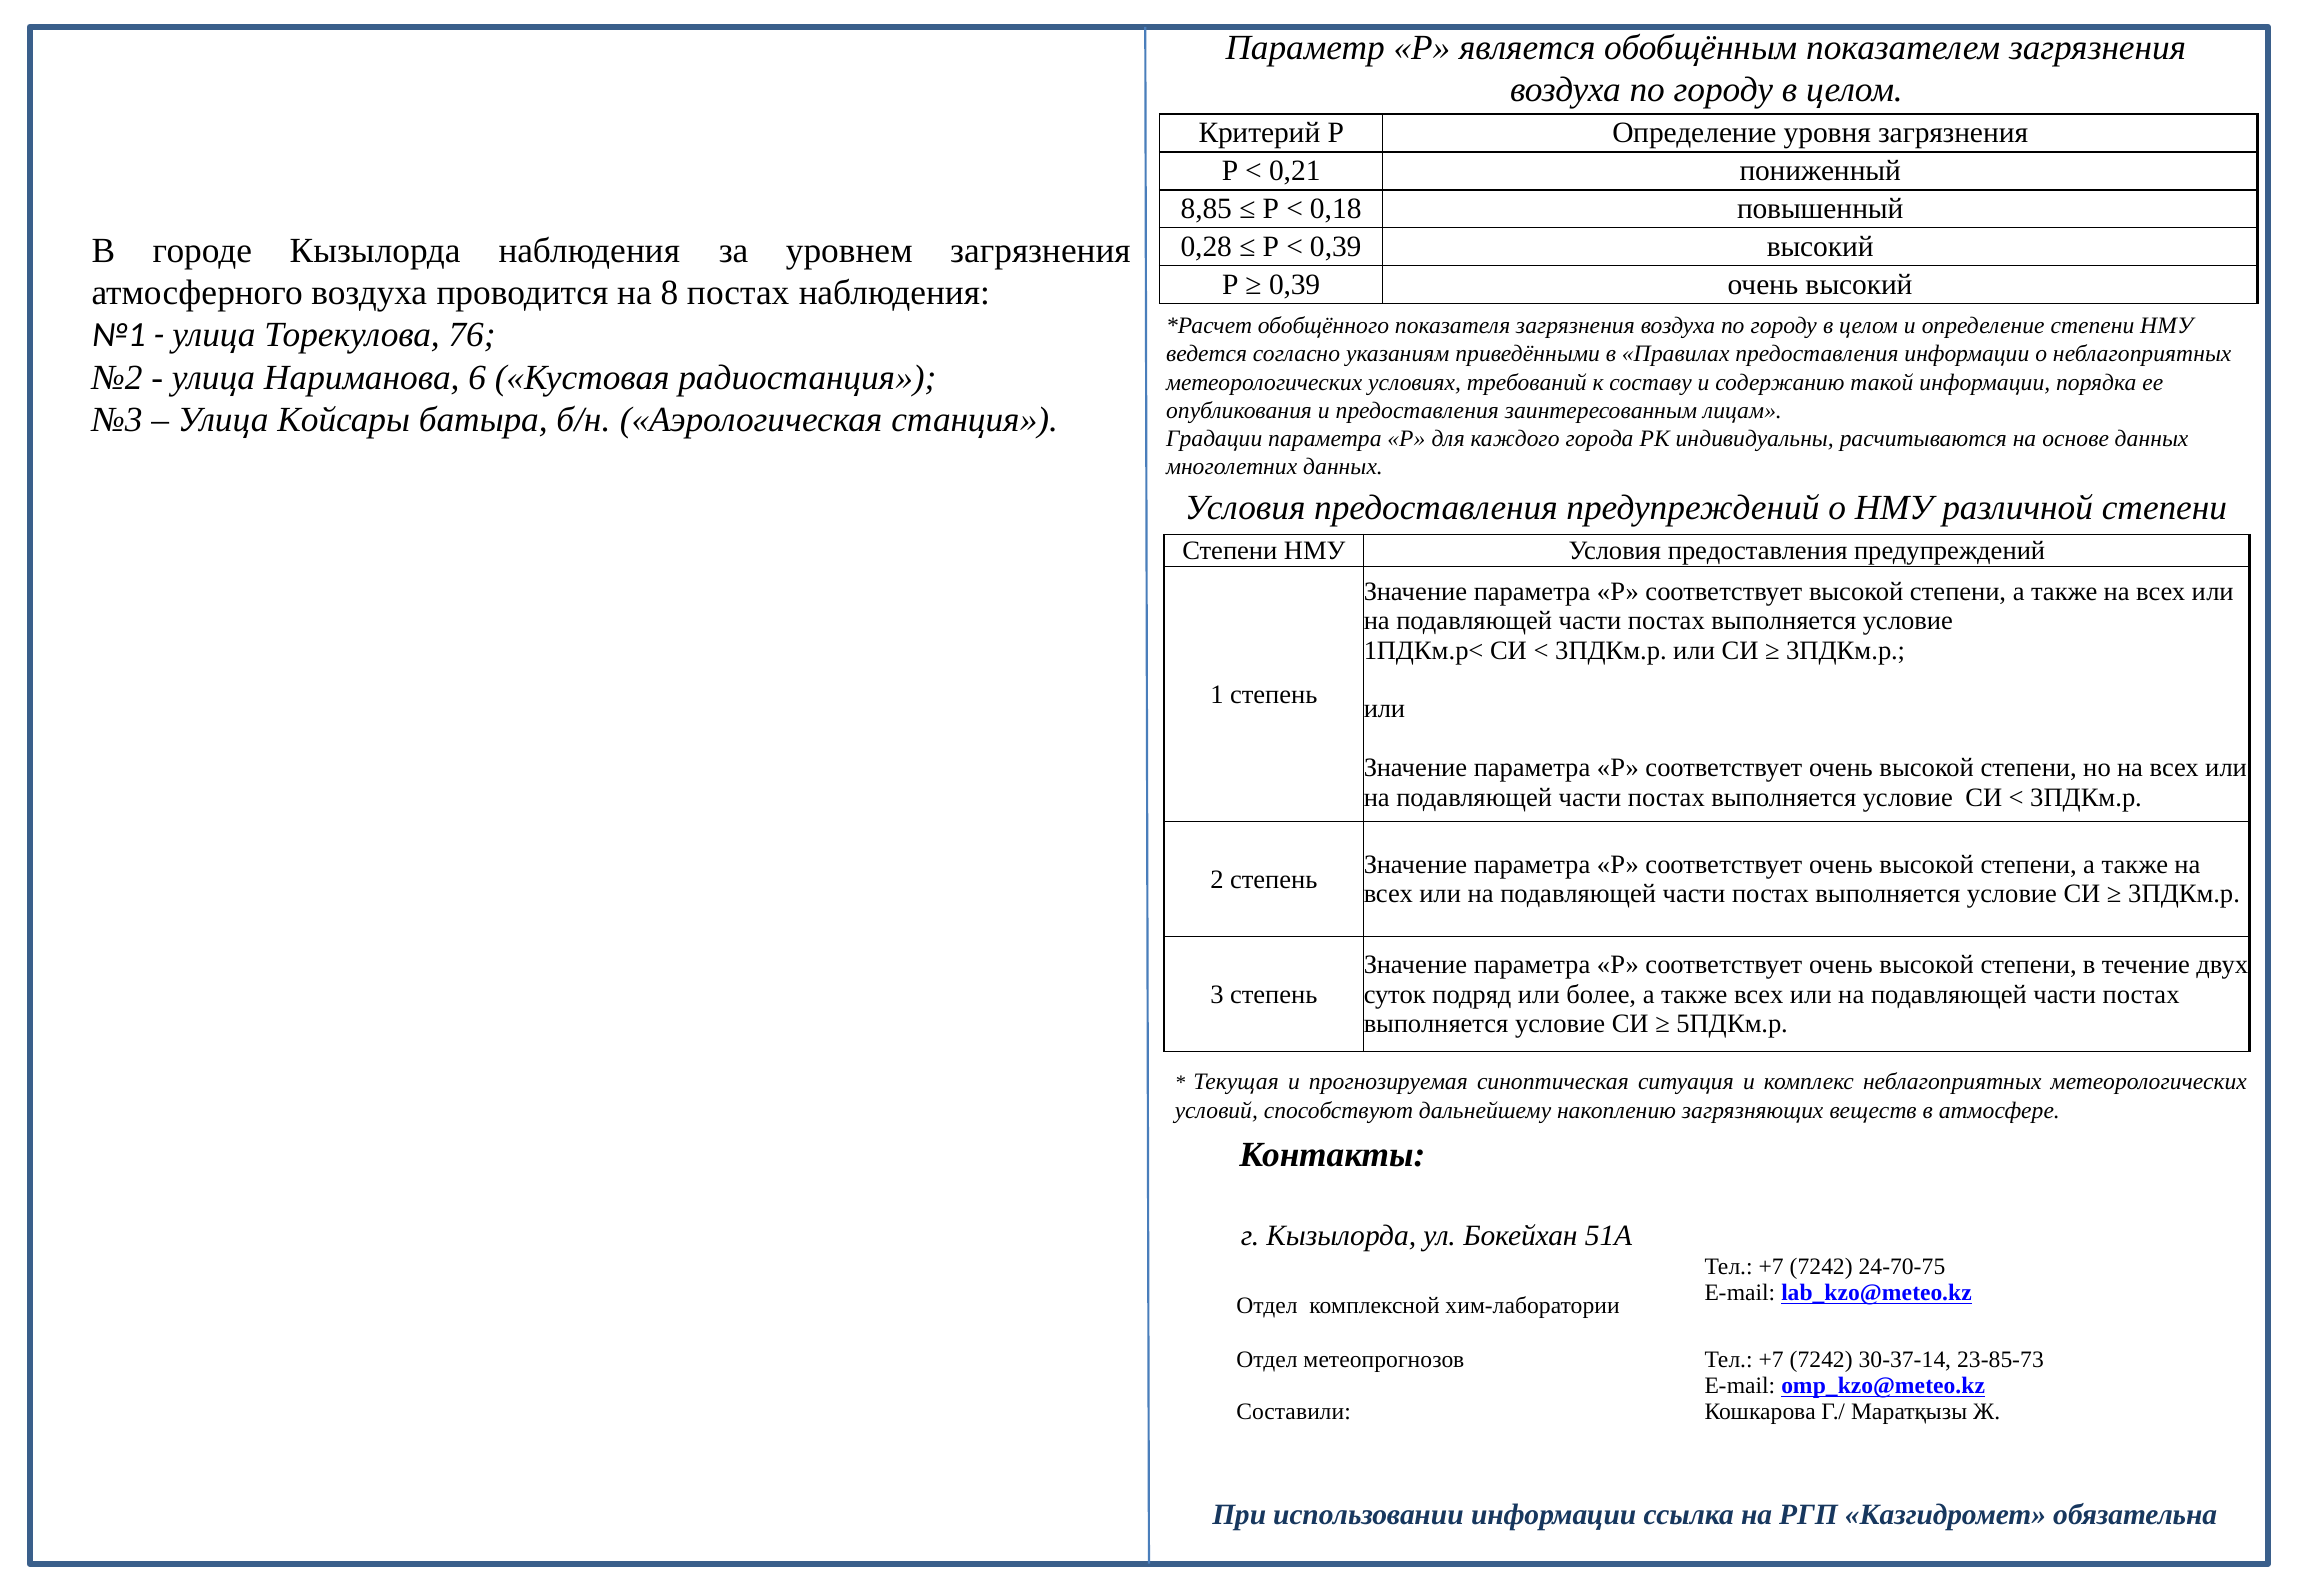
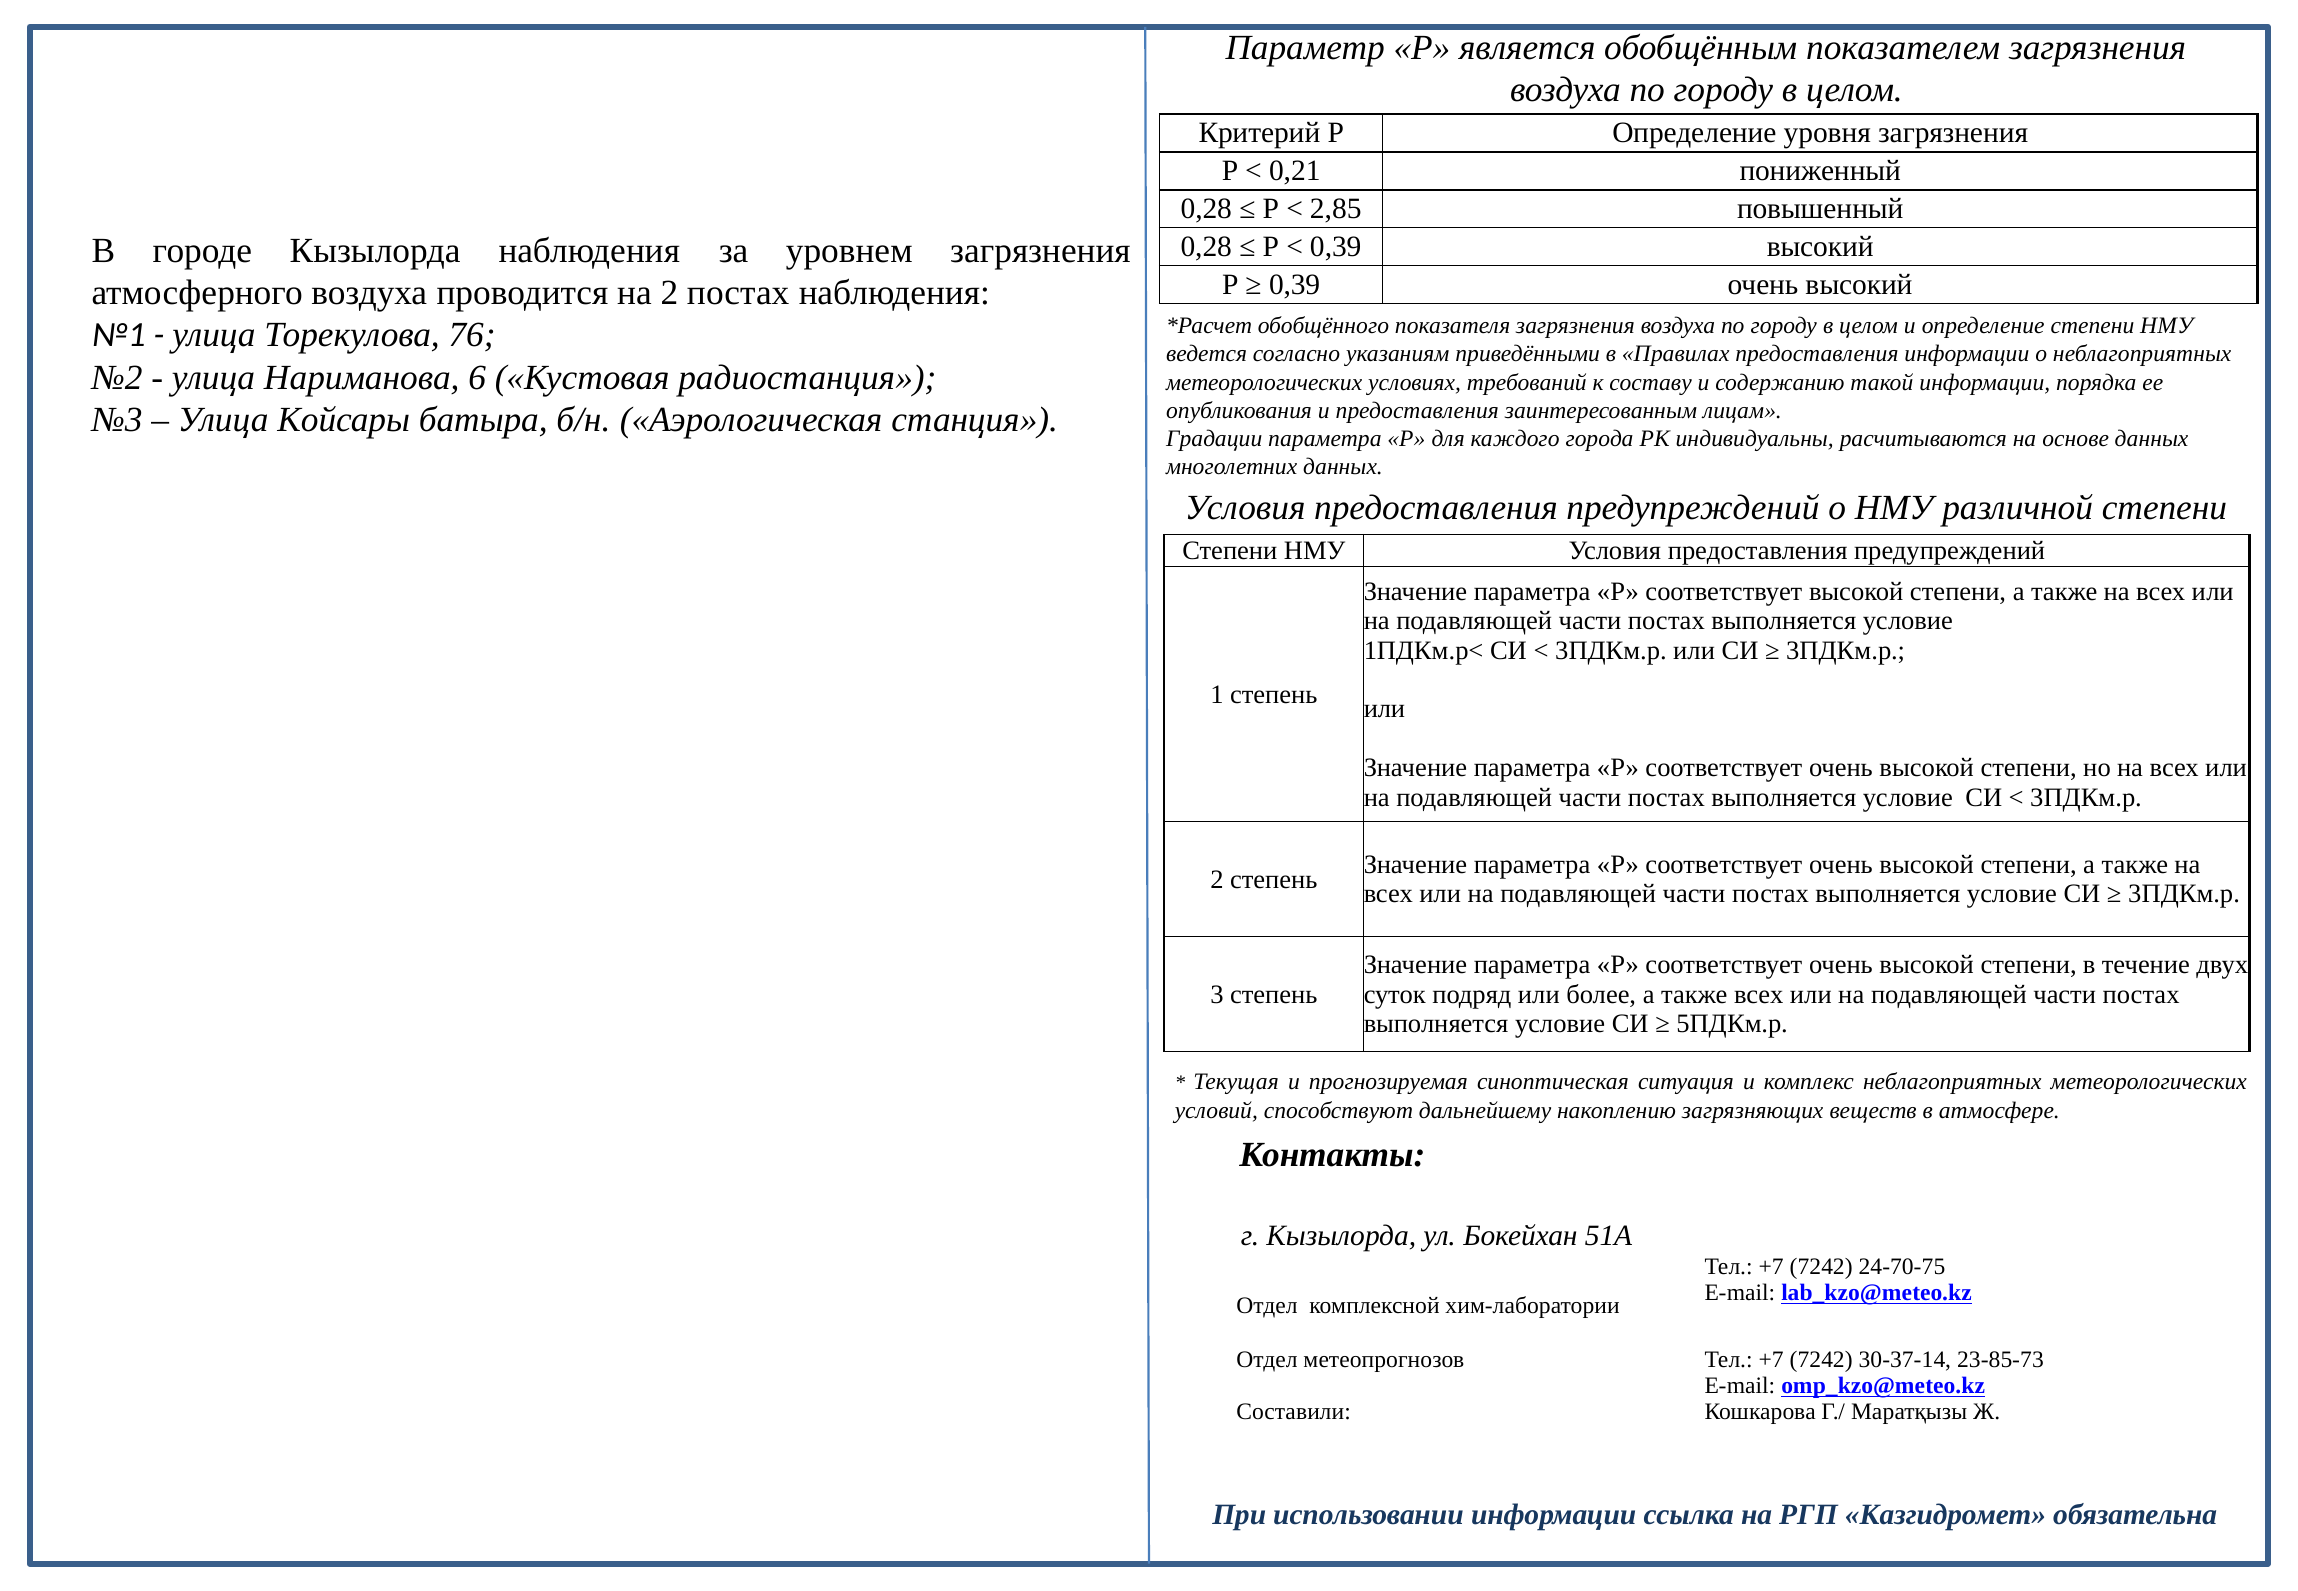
8,85: 8,85 -> 0,28 (1206, 209)
0,18: 0,18 -> 2,85 (1336, 209)
на 8: 8 -> 2 (669, 293)
